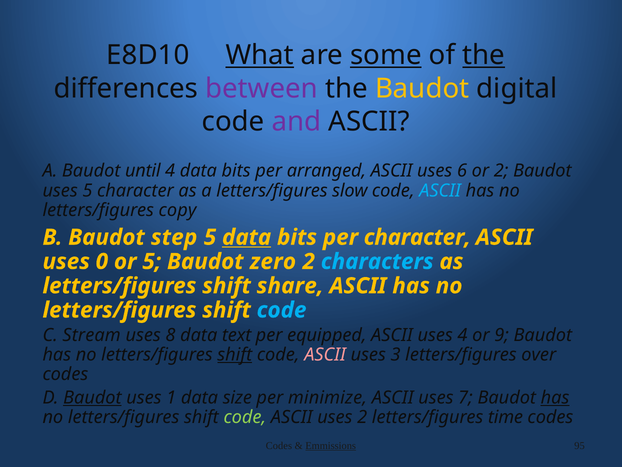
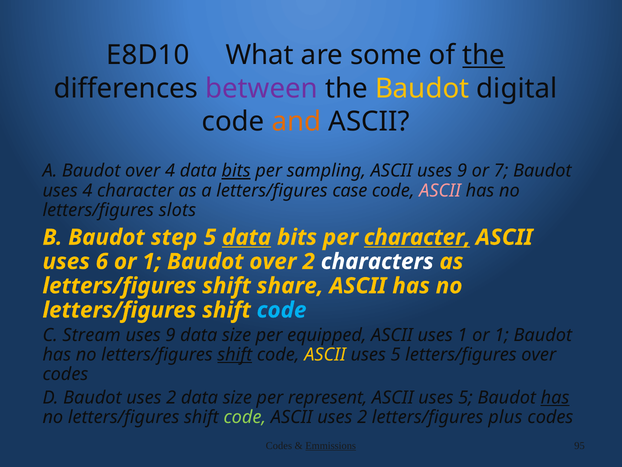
What underline: present -> none (260, 55)
some underline: present -> none (386, 55)
and colour: purple -> orange (296, 122)
A Baudot until: until -> over (143, 171)
bits underline: none -> present (236, 171)
arranged: arranged -> sampling (326, 171)
ASCII uses 6: 6 -> 9 (462, 171)
or 2: 2 -> 7 (501, 171)
uses 5: 5 -> 4 (87, 190)
slow: slow -> case (350, 190)
ASCII colour: light blue -> pink (440, 190)
copy: copy -> slots (177, 210)
character underline: none -> present (417, 237)
0: 0 -> 6 (102, 261)
5: 5 -> 1 (152, 261)
zero: zero -> over (273, 261)
characters colour: light blue -> white (377, 261)
8: 8 -> 9 (170, 335)
text: text -> size (237, 335)
uses 4: 4 -> 1 (462, 335)
9: 9 -> 1 (502, 335)
ASCII colour: pink -> yellow (325, 354)
3: 3 -> 5 (396, 354)
Baudot underline: present -> none (92, 397)
1: 1 -> 2 (171, 397)
minimize: minimize -> represent (328, 397)
7: 7 -> 5 (466, 397)
time: time -> plus (505, 417)
